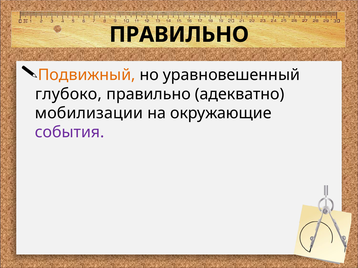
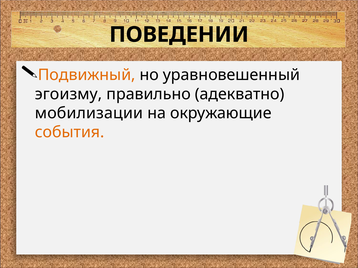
ПРАВИЛЬНО: ПРАВИЛЬНО -> ПОВЕДЕНИИ (179, 35)
глубоко: глубоко -> эгоизму (69, 94)
события colour: purple -> orange (70, 132)
